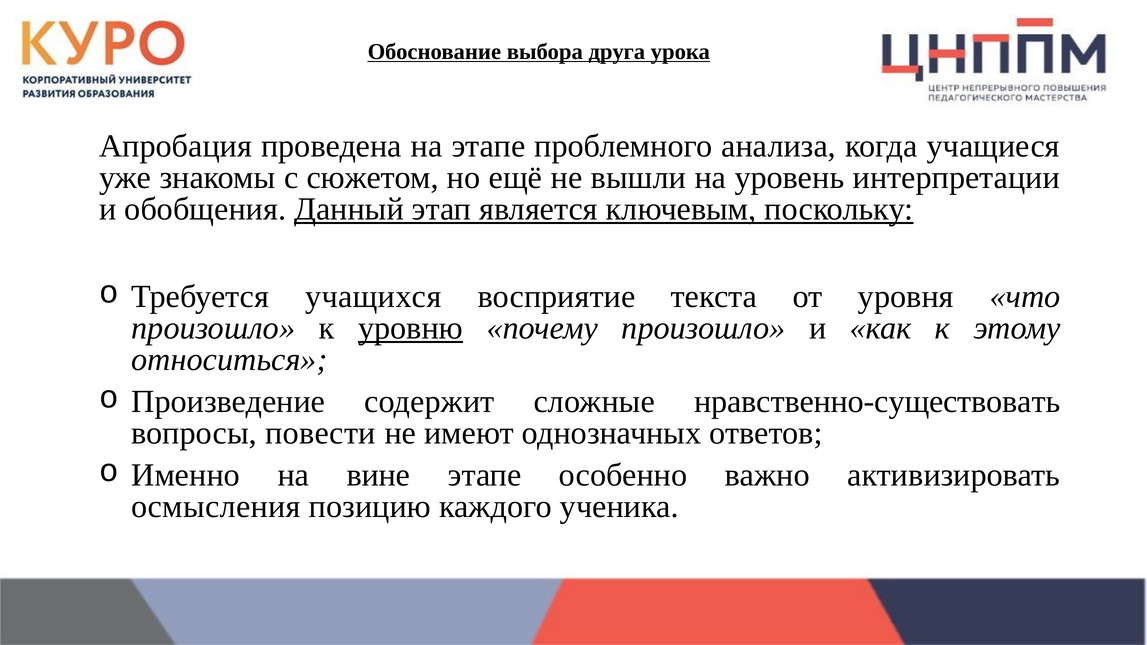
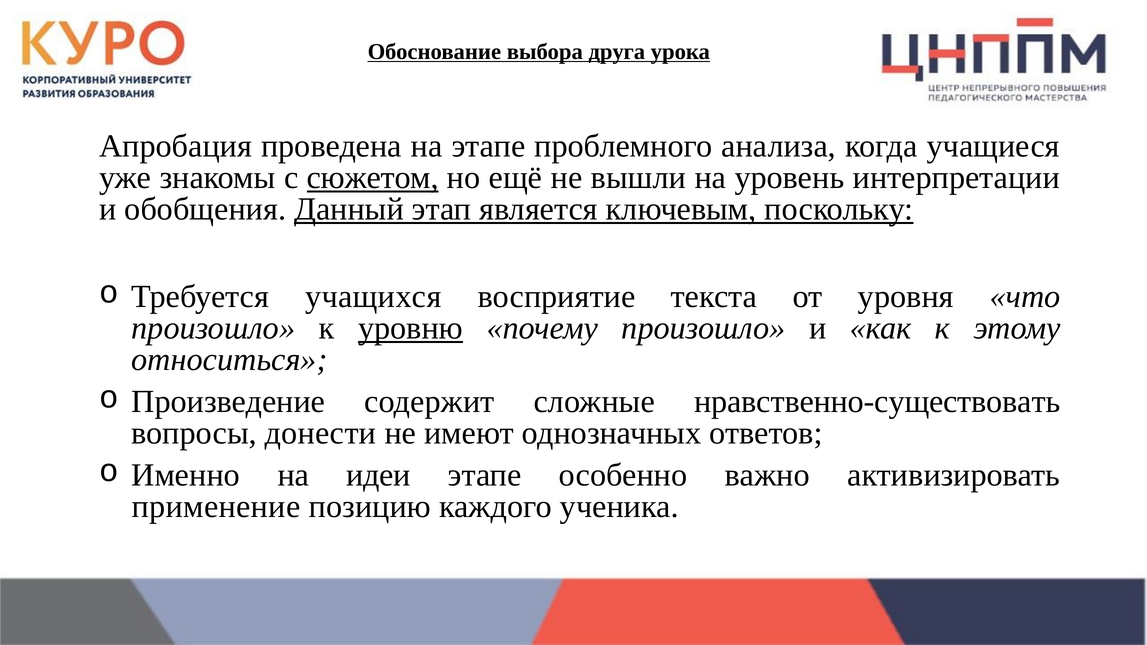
сюжетом underline: none -> present (373, 178)
повести: повести -> донести (321, 433)
вине: вине -> идеи (379, 475)
осмысления: осмысления -> применение (216, 507)
